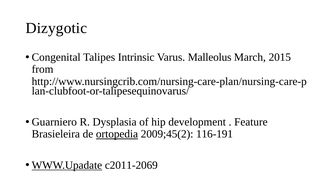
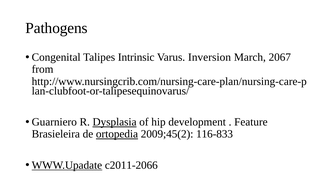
Dizygotic: Dizygotic -> Pathogens (57, 28)
Malleolus: Malleolus -> Inversion (210, 57)
2015: 2015 -> 2067 (280, 57)
Dysplasia underline: none -> present (115, 122)
116-191: 116-191 -> 116-833 (215, 134)
c2011-2069: c2011-2069 -> c2011-2066 (131, 165)
